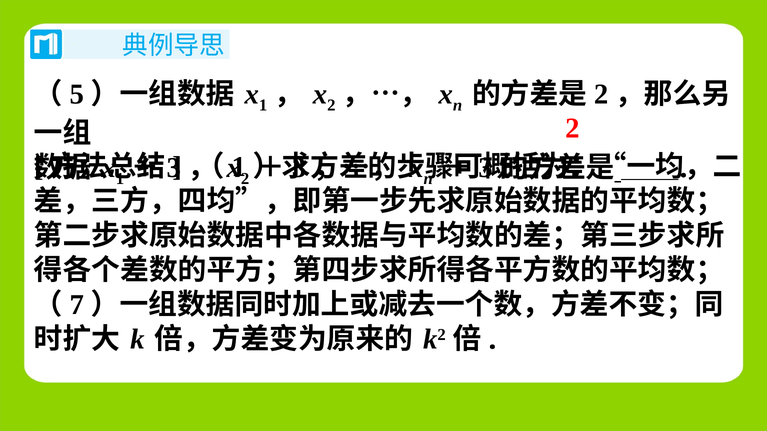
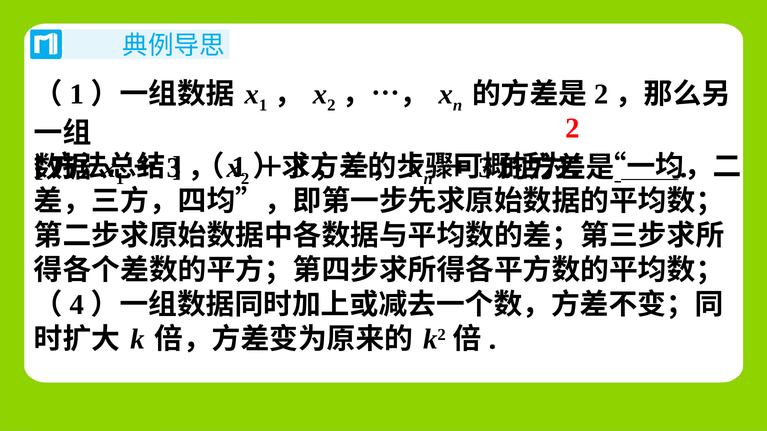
5: 5 -> 1 (77, 94)
7: 7 -> 4 (77, 305)
